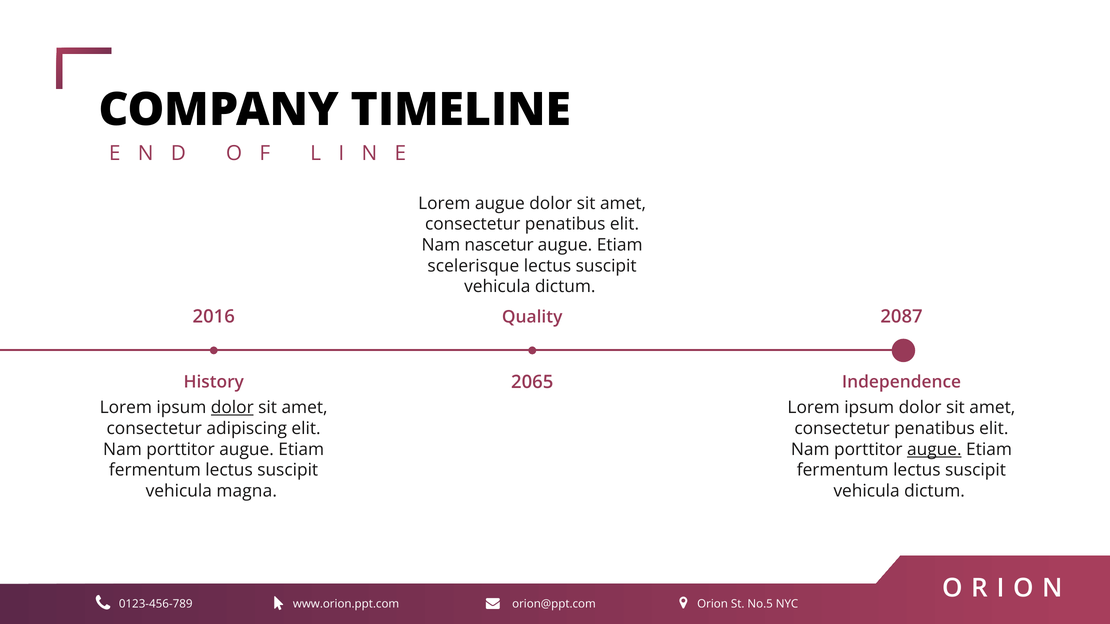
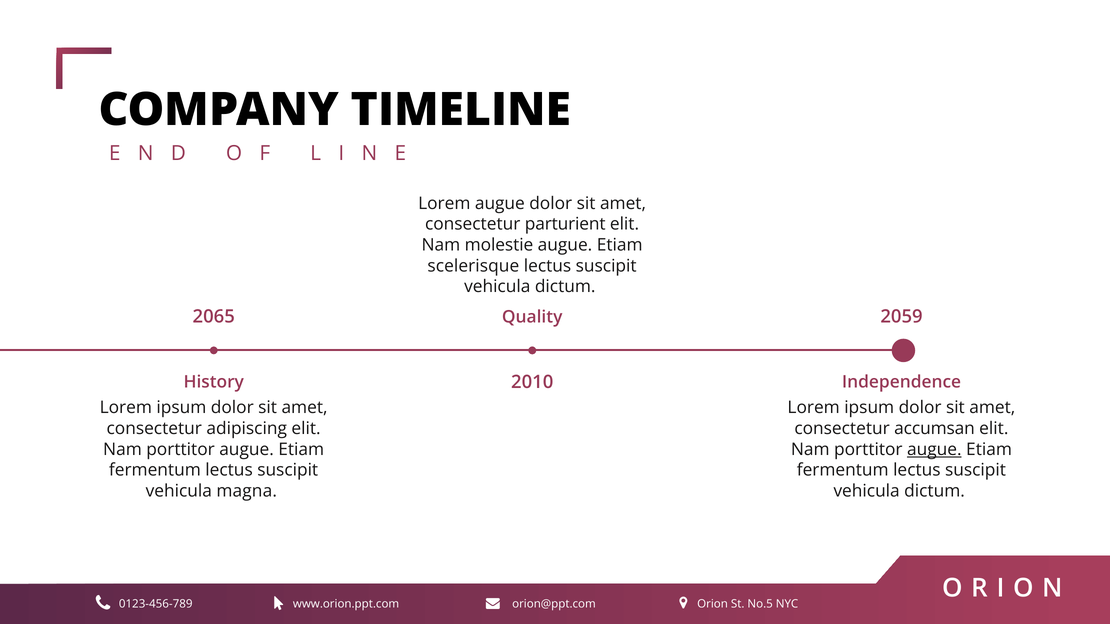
penatibus: penatibus -> parturient (565, 224)
nascetur: nascetur -> molestie (499, 245)
2016: 2016 -> 2065 (214, 317)
2087: 2087 -> 2059 (902, 317)
2065: 2065 -> 2010 (532, 382)
dolor underline: present -> none (232, 408)
penatibus: penatibus -> accumsan (935, 429)
